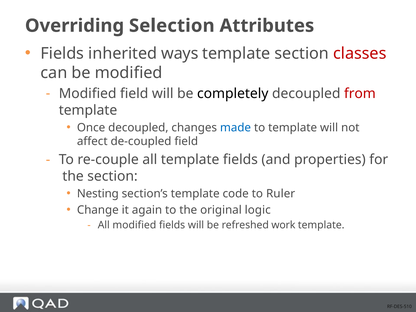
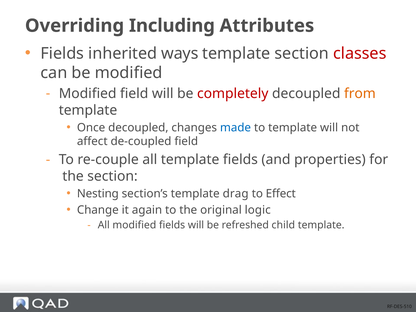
Selection: Selection -> Including (172, 26)
completely colour: black -> red (233, 94)
from colour: red -> orange (360, 94)
code: code -> drag (236, 194)
Ruler: Ruler -> Effect (281, 194)
work: work -> child (283, 225)
